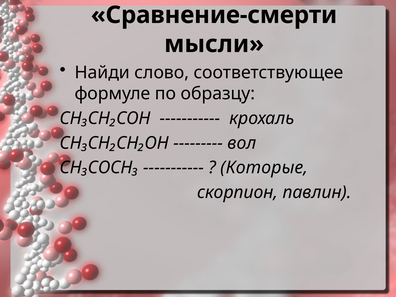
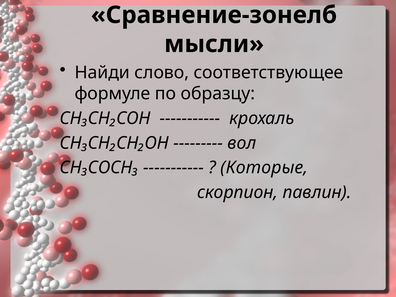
Сравнение-смерти: Сравнение-смерти -> Сравнение-зонелб (214, 15)
